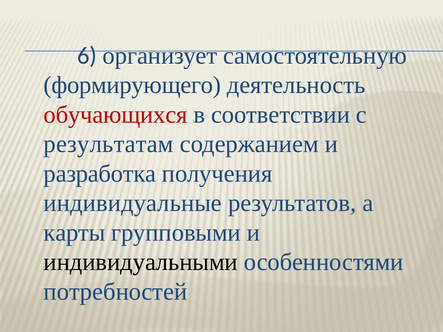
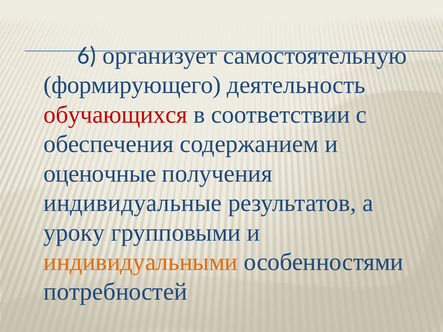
результатам: результатам -> обеспечения (109, 144)
разработка: разработка -> оценочные (100, 174)
карты: карты -> уроку (74, 233)
индивидуальными colour: black -> orange (141, 262)
